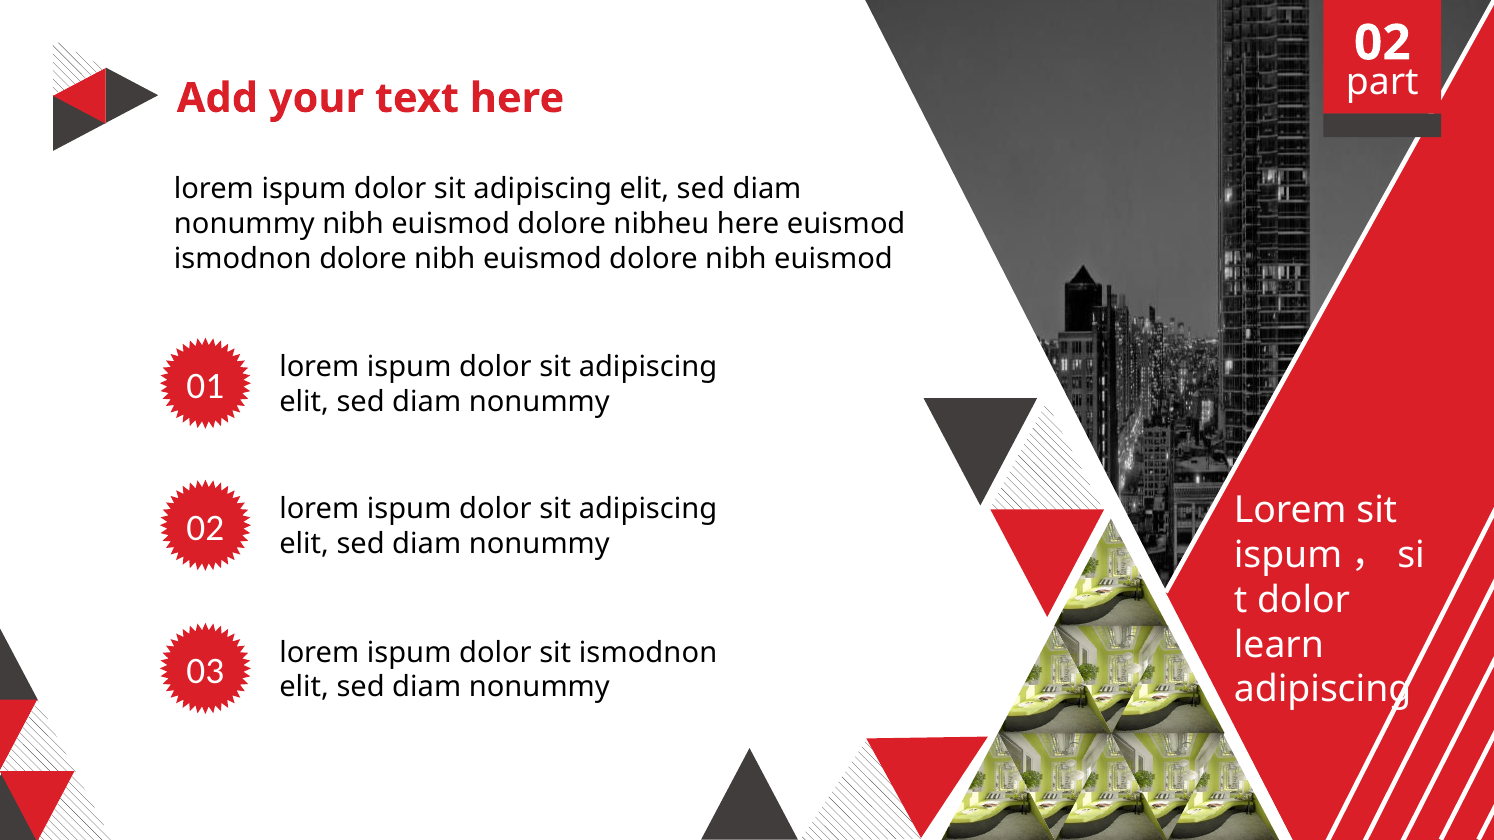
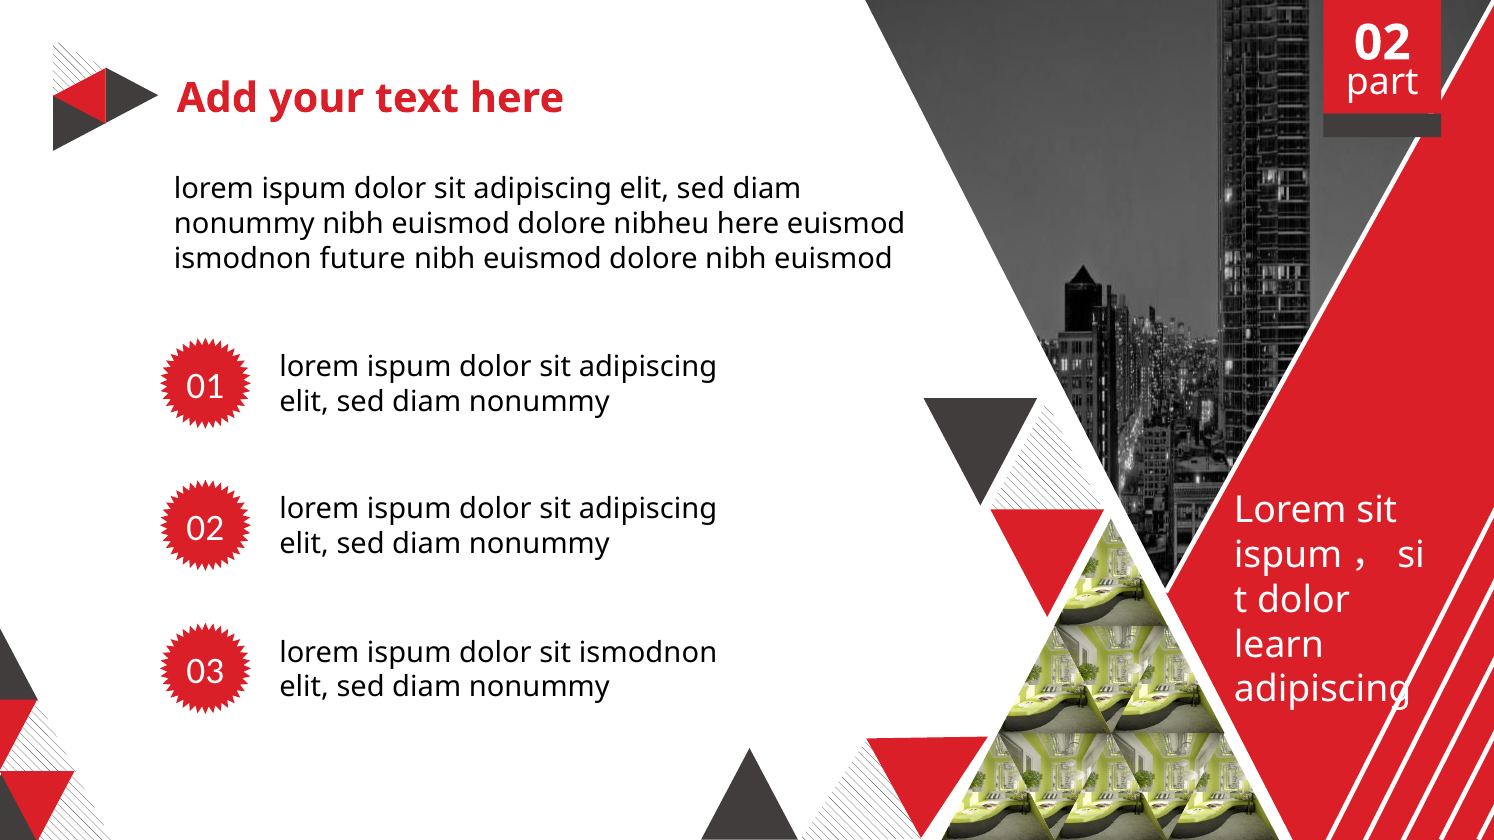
ismodnon dolore: dolore -> future (363, 259)
